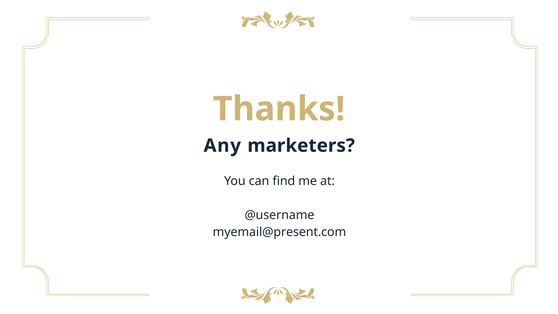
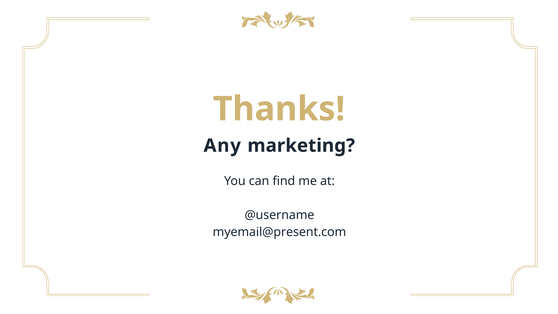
marketers: marketers -> marketing (301, 146)
